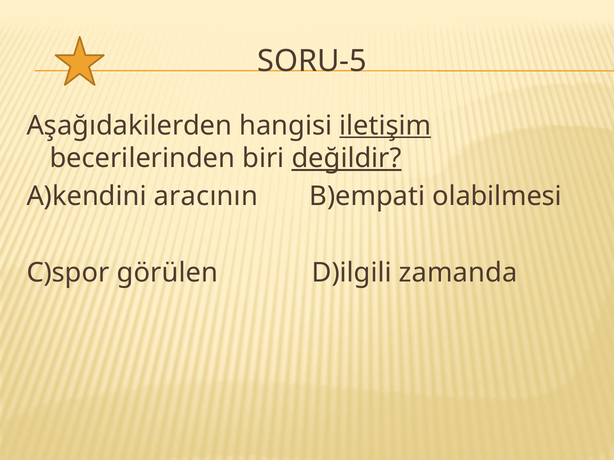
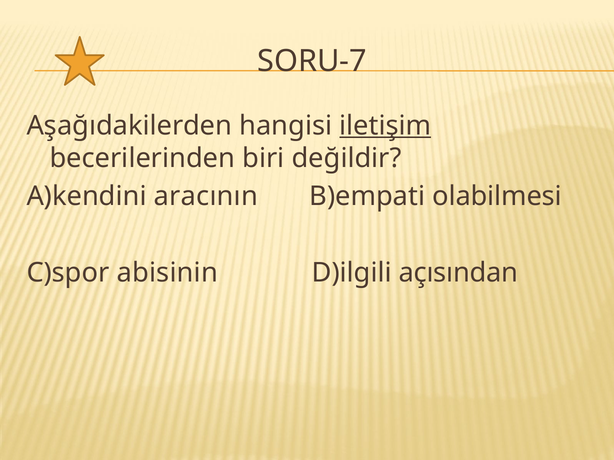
SORU-5: SORU-5 -> SORU-7 (312, 61)
değildir underline: present -> none (347, 158)
görülen: görülen -> abisinin (167, 273)
zamanda: zamanda -> açısından (458, 273)
